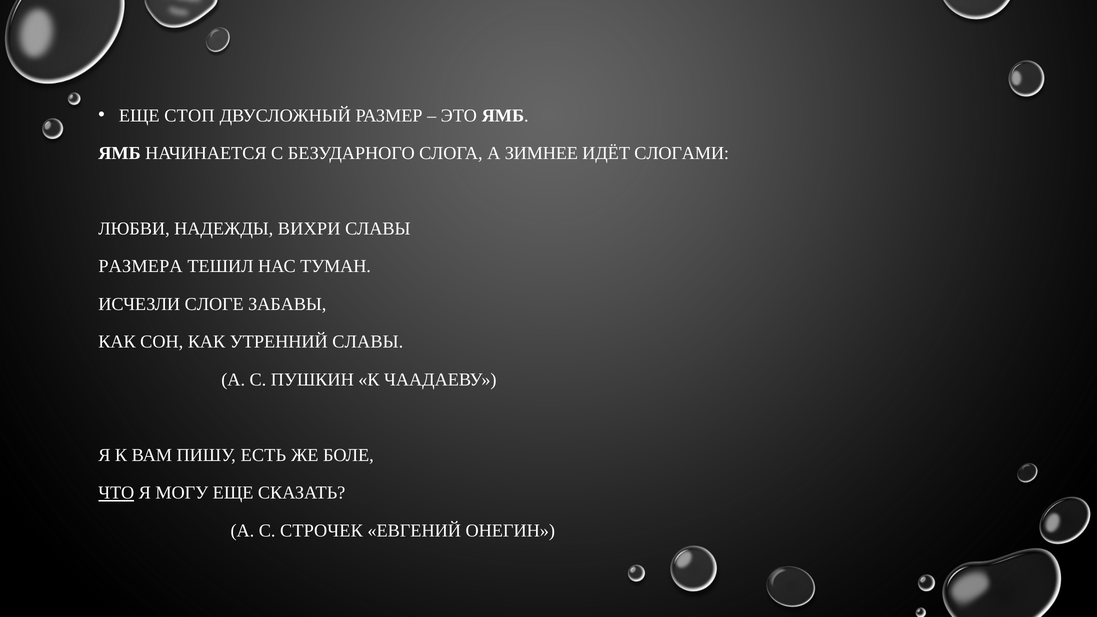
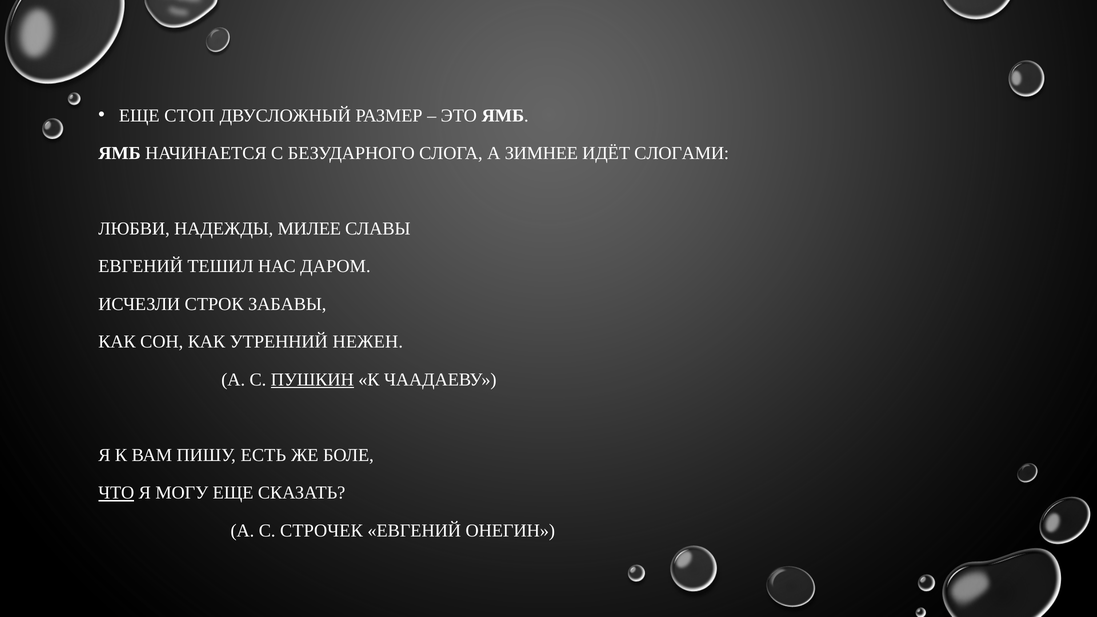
ВИХРИ: ВИХРИ -> МИЛЕЕ (309, 229)
РАЗМЕРА: РАЗМЕРА -> ЕВГЕНИЙ (141, 266)
ТУМАН: ТУМАН -> ДАРОМ (335, 266)
СЛОГЕ: СЛОГЕ -> СТРОК (214, 304)
УТРЕННИЙ СЛАВЫ: СЛАВЫ -> НЕЖЕН (368, 342)
ПУШКИН underline: none -> present (312, 380)
